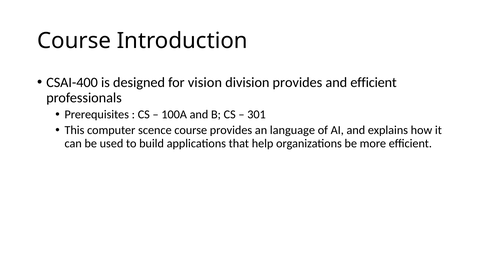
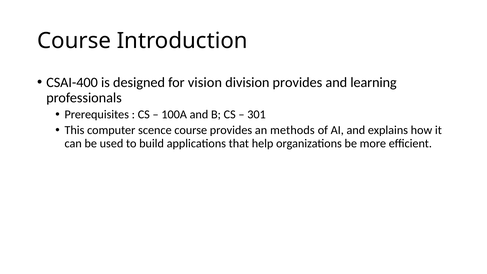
and efficient: efficient -> learning (374, 82)
language: language -> methods (292, 130)
